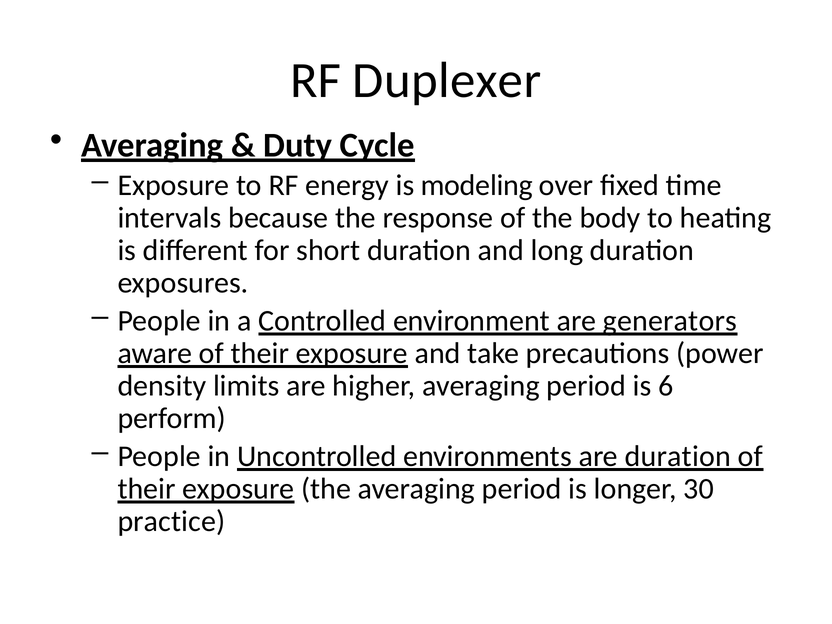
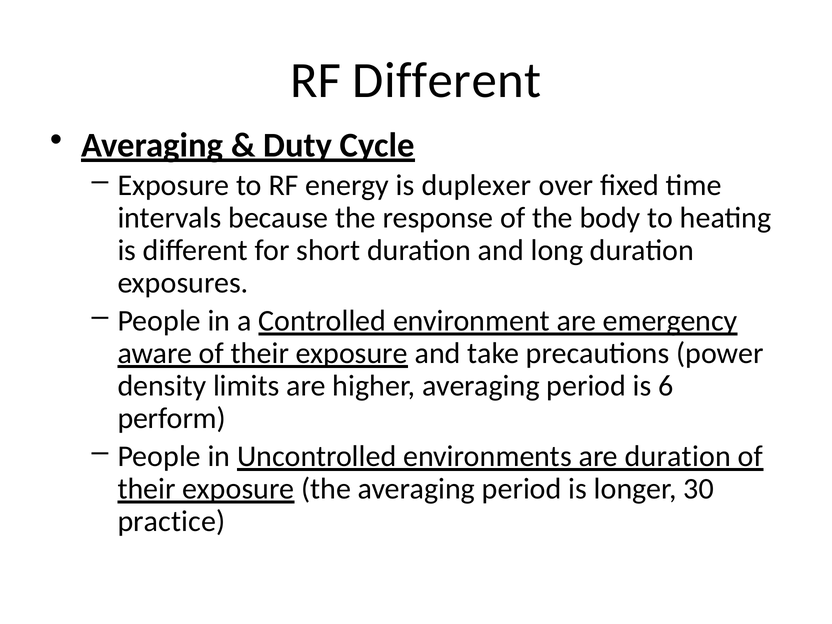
RF Duplexer: Duplexer -> Different (447, 81)
modeling: modeling -> duplexer (476, 185)
generators: generators -> emergency (670, 321)
